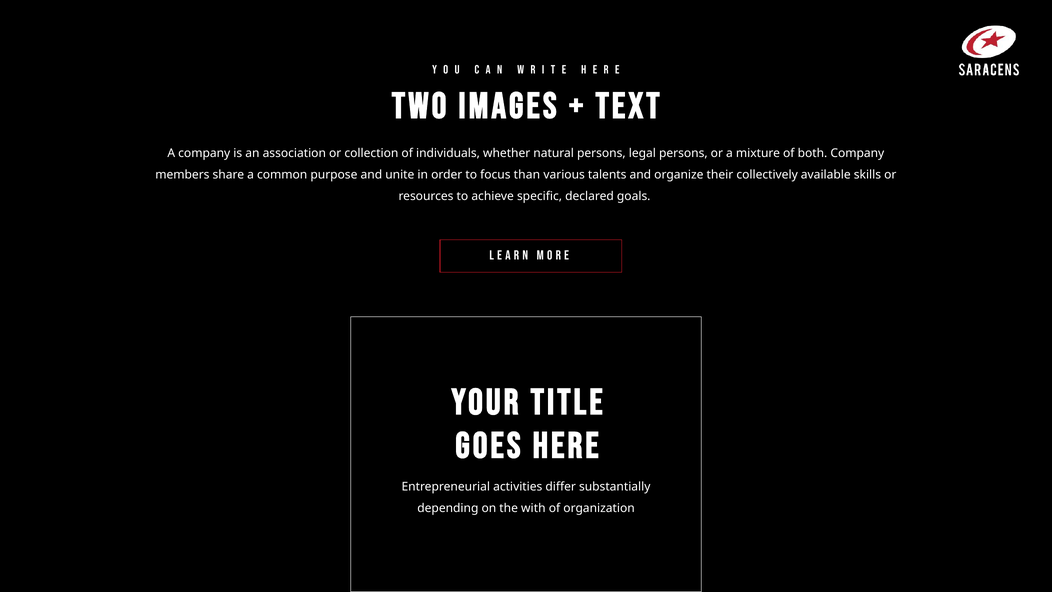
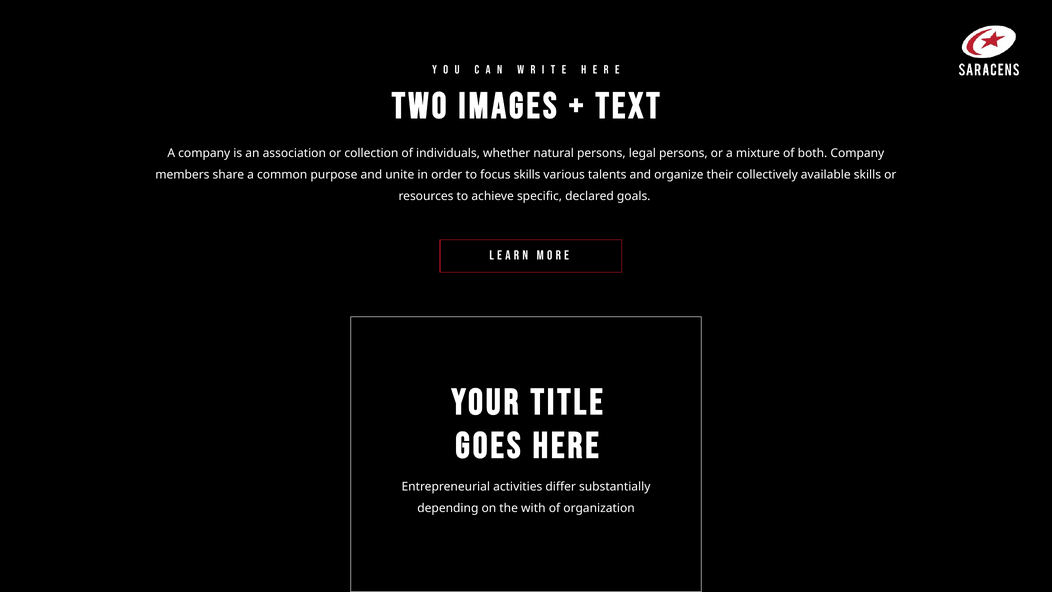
focus than: than -> skills (527, 175)
